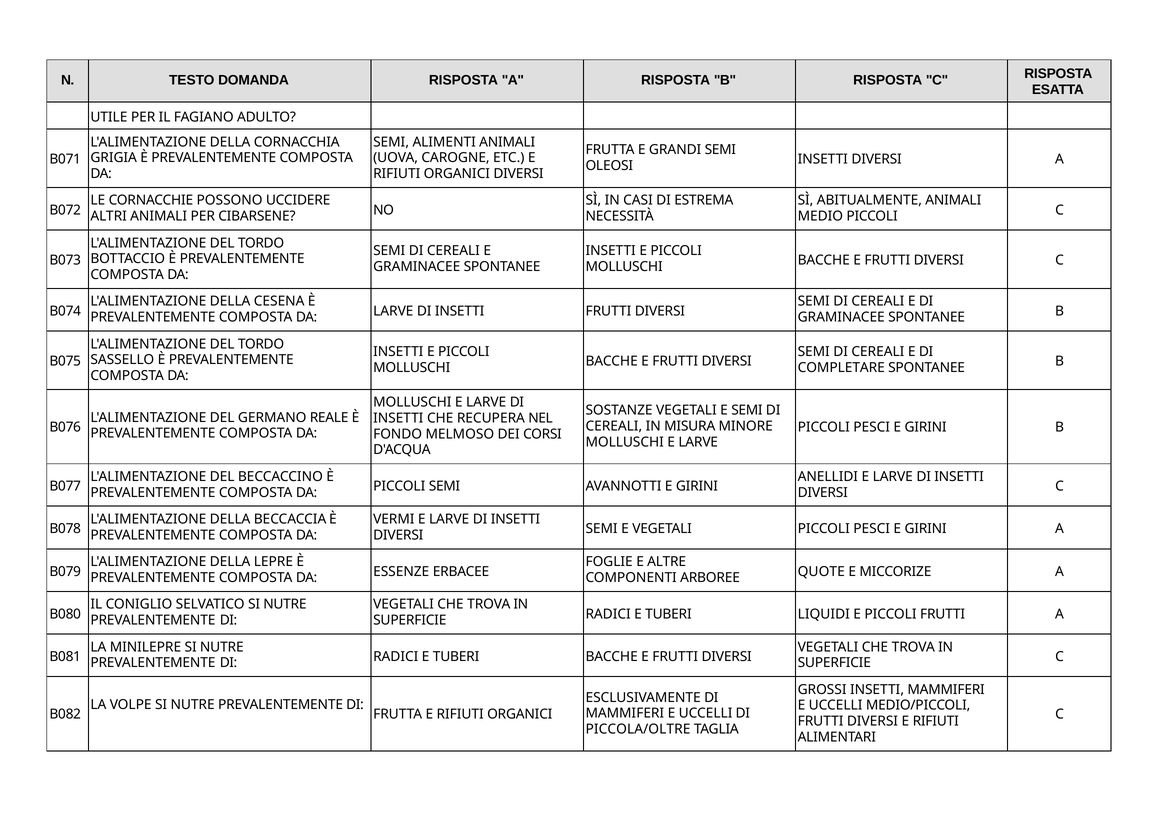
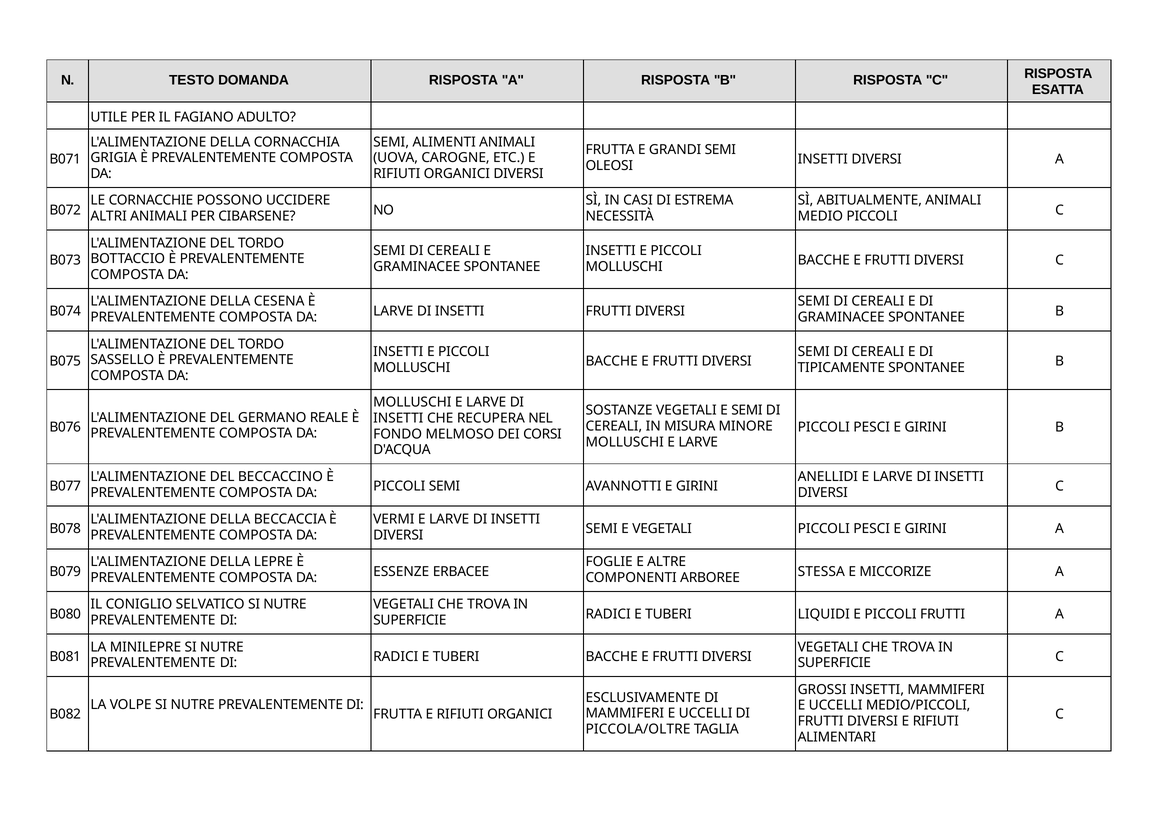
COMPLETARE: COMPLETARE -> TIPICAMENTE (841, 368)
QUOTE: QUOTE -> STESSA (821, 571)
